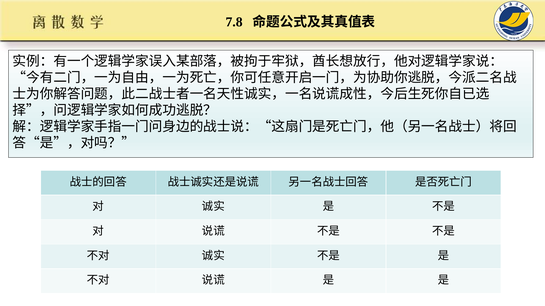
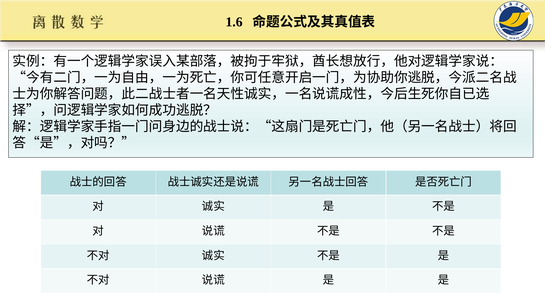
7.8: 7.8 -> 1.6 (234, 22)
